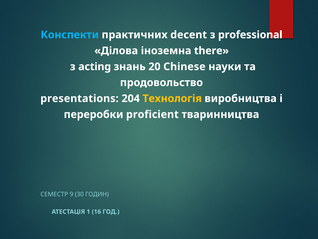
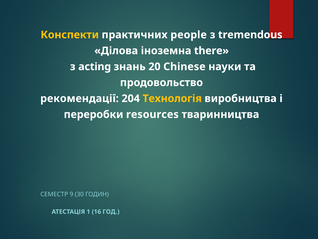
Конспекти colour: light blue -> yellow (70, 35)
decent: decent -> people (189, 35)
professional: professional -> tremendous (250, 35)
presentations: presentations -> рекомендації (79, 98)
proficient: proficient -> resources (152, 114)
